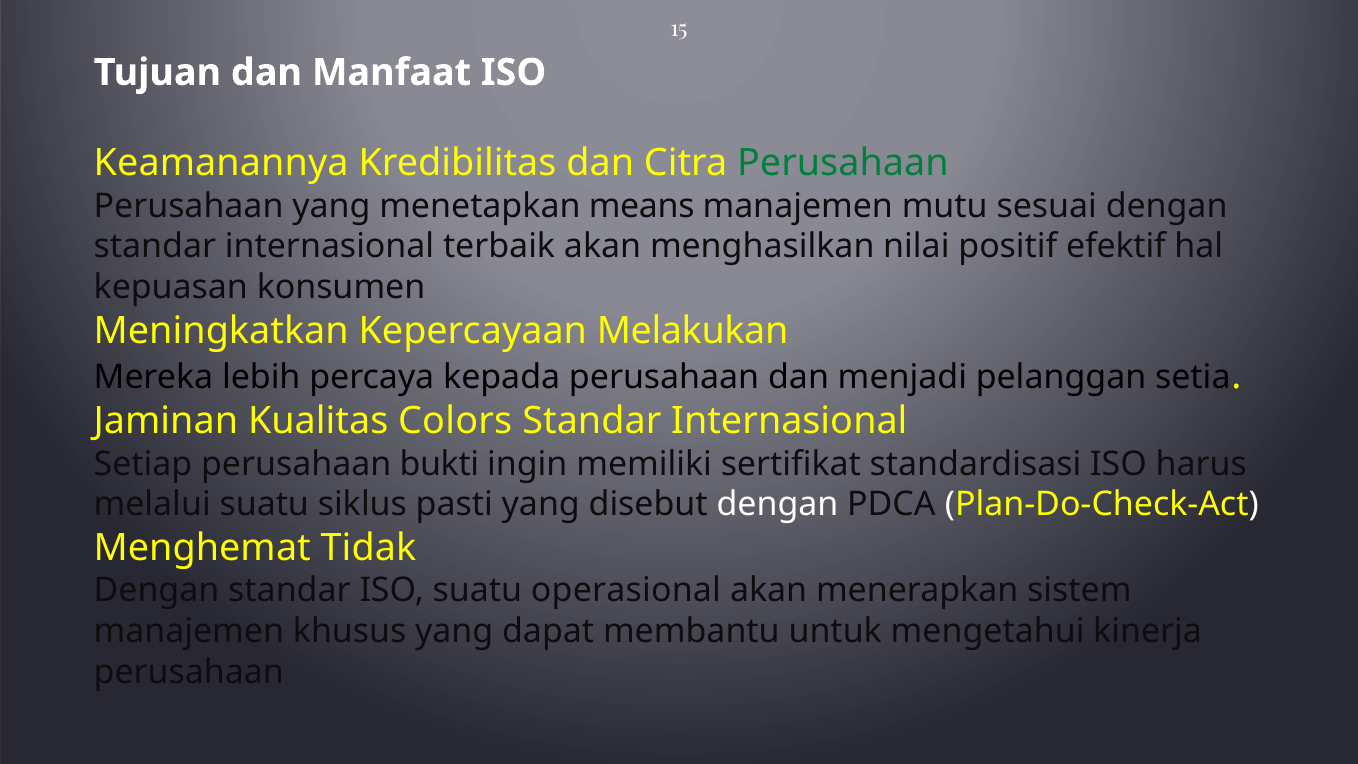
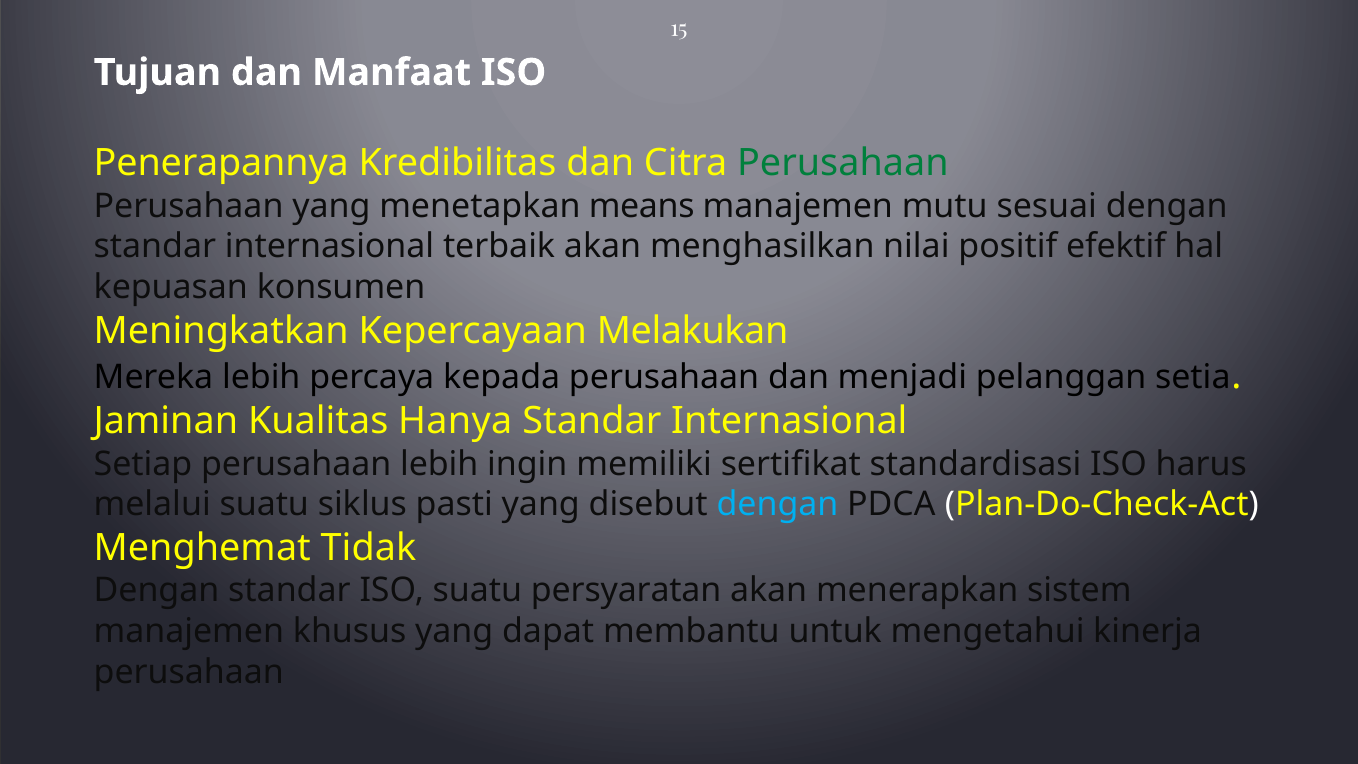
Keamanannya: Keamanannya -> Penerapannya (221, 163)
Colors: Colors -> Hanya (455, 421)
perusahaan bukti: bukti -> lebih (439, 464)
dengan colour: white -> light blue (777, 505)
operasional: operasional -> persyaratan (626, 591)
